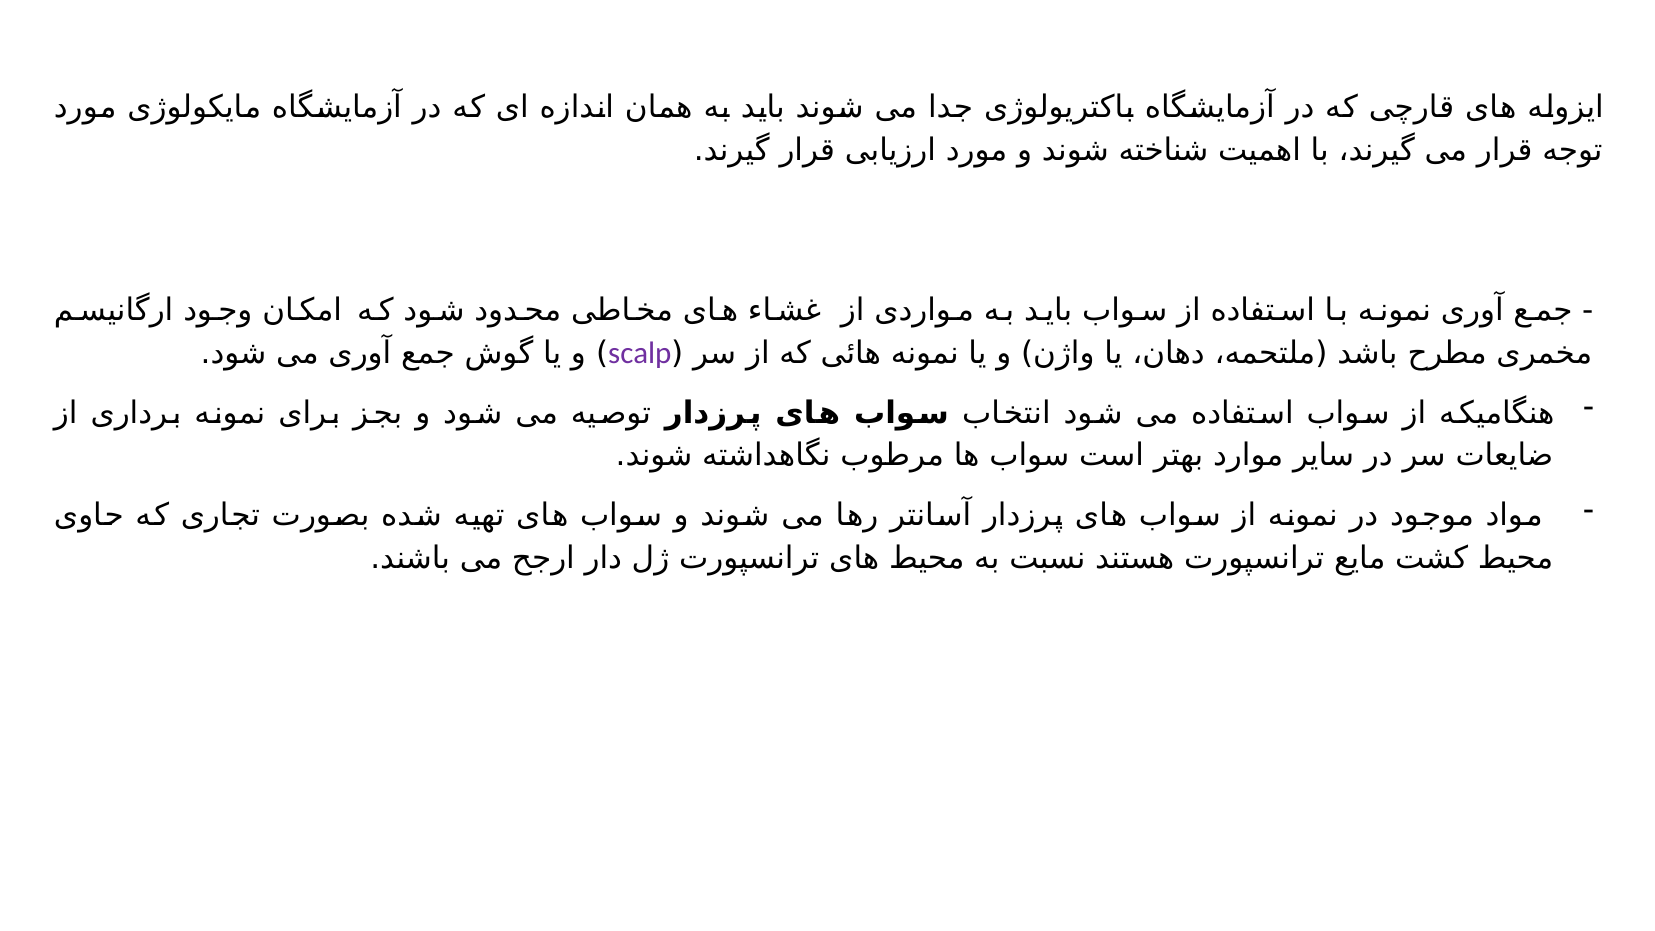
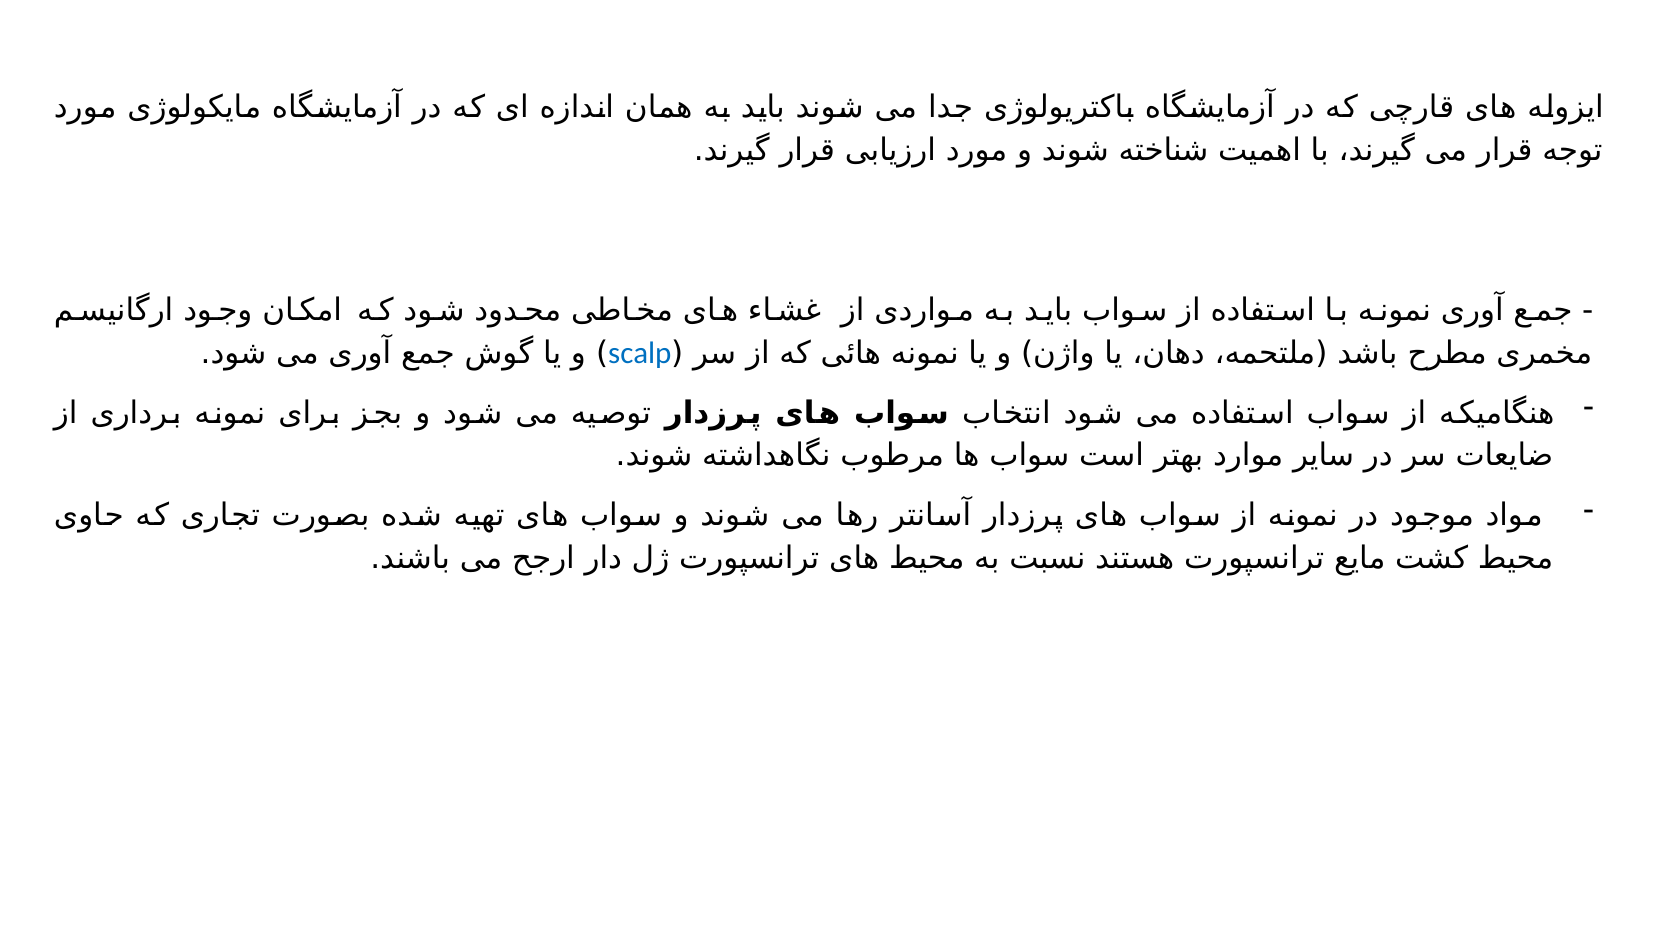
scalp colour: purple -> blue (640, 353)
